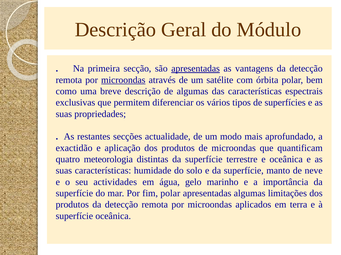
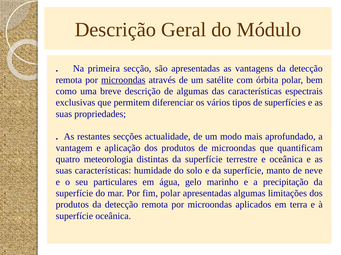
apresentadas underline: present -> none (196, 69)
exactidão: exactidão -> vantagem (74, 148)
actividades: actividades -> particulares (115, 182)
importância: importância -> precipitação (286, 182)
